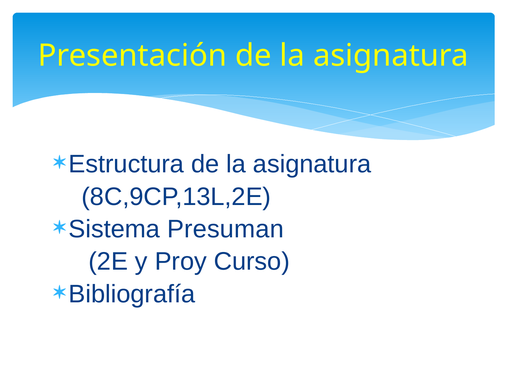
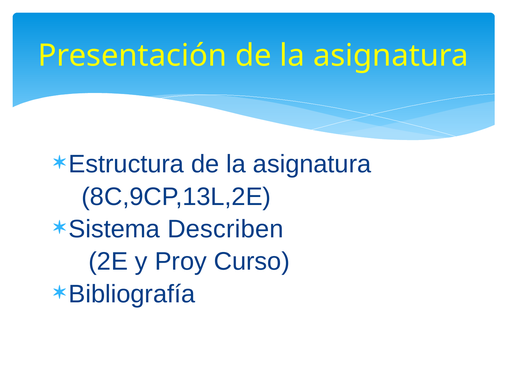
Presuman: Presuman -> Describen (225, 229)
